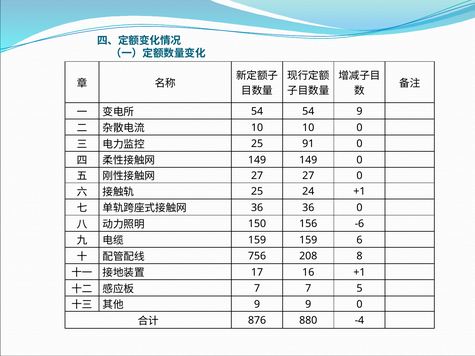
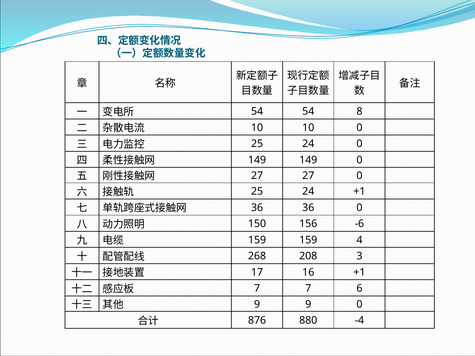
54 9: 9 -> 8 (359, 111)
91: 91 -> 24 (308, 144)
6: 6 -> 4 (359, 240)
756: 756 -> 268 (257, 256)
8: 8 -> 3 (359, 256)
5: 5 -> 6 (359, 289)
